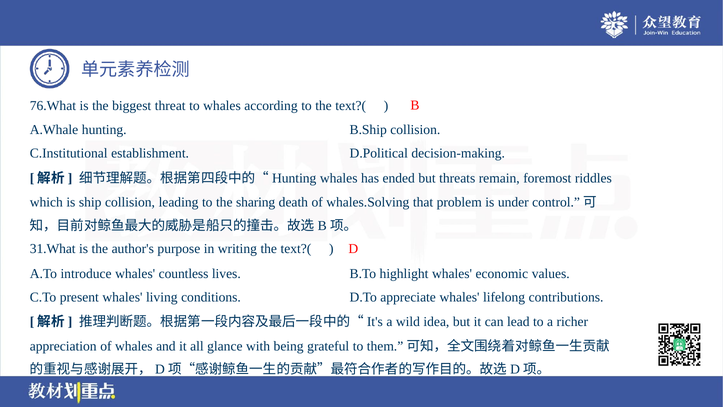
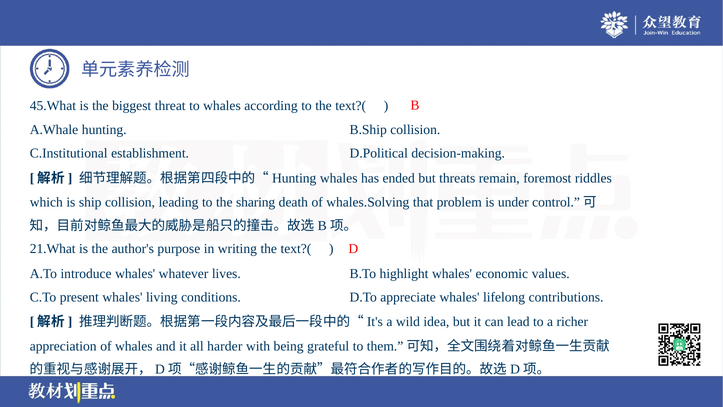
76.What: 76.What -> 45.What (53, 106)
31.What: 31.What -> 21.What (53, 249)
countless: countless -> whatever (184, 273)
glance: glance -> harder (225, 346)
